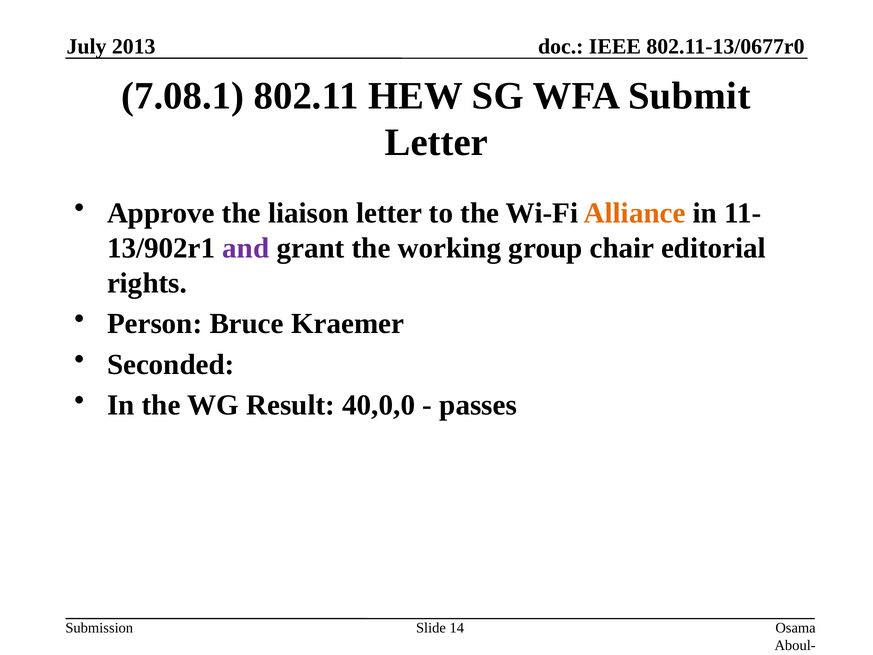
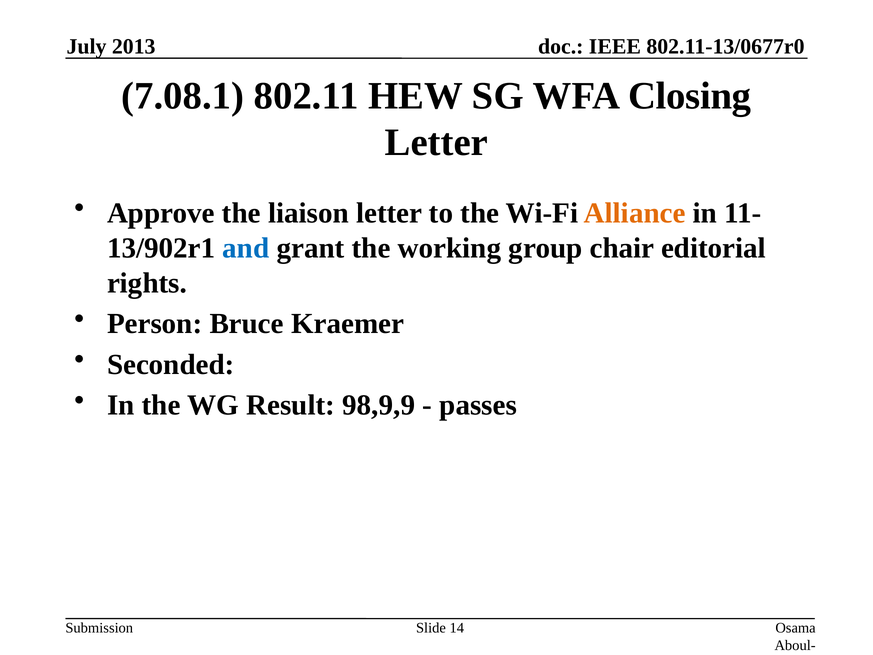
Submit: Submit -> Closing (690, 96)
and colour: purple -> blue (246, 248)
40,0,0: 40,0,0 -> 98,9,9 (379, 405)
